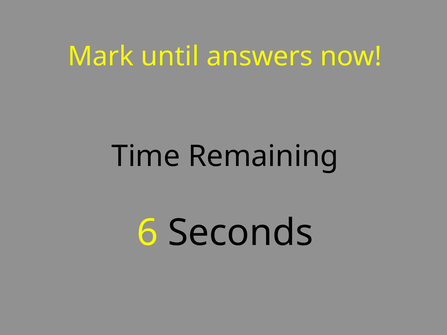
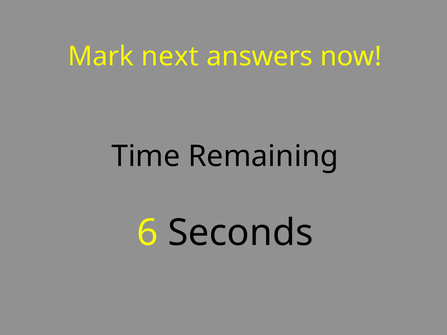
until: until -> next (170, 57)
